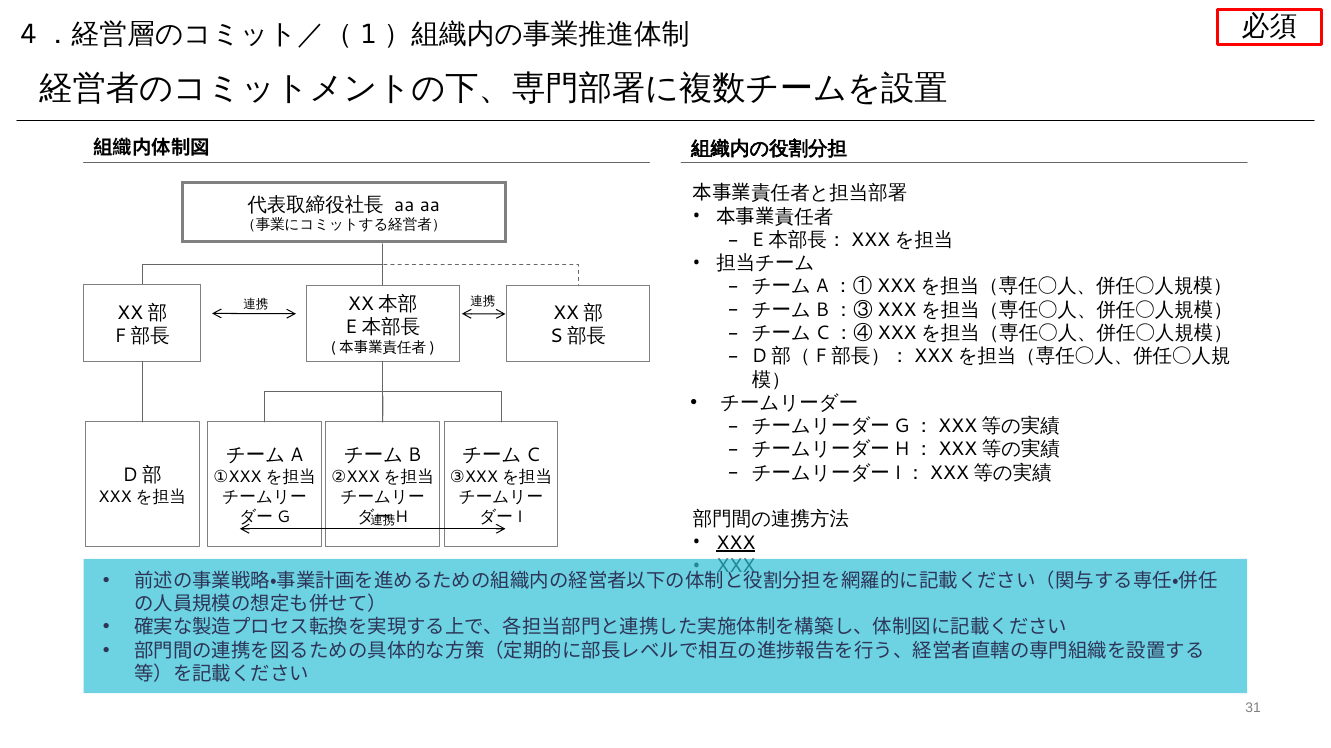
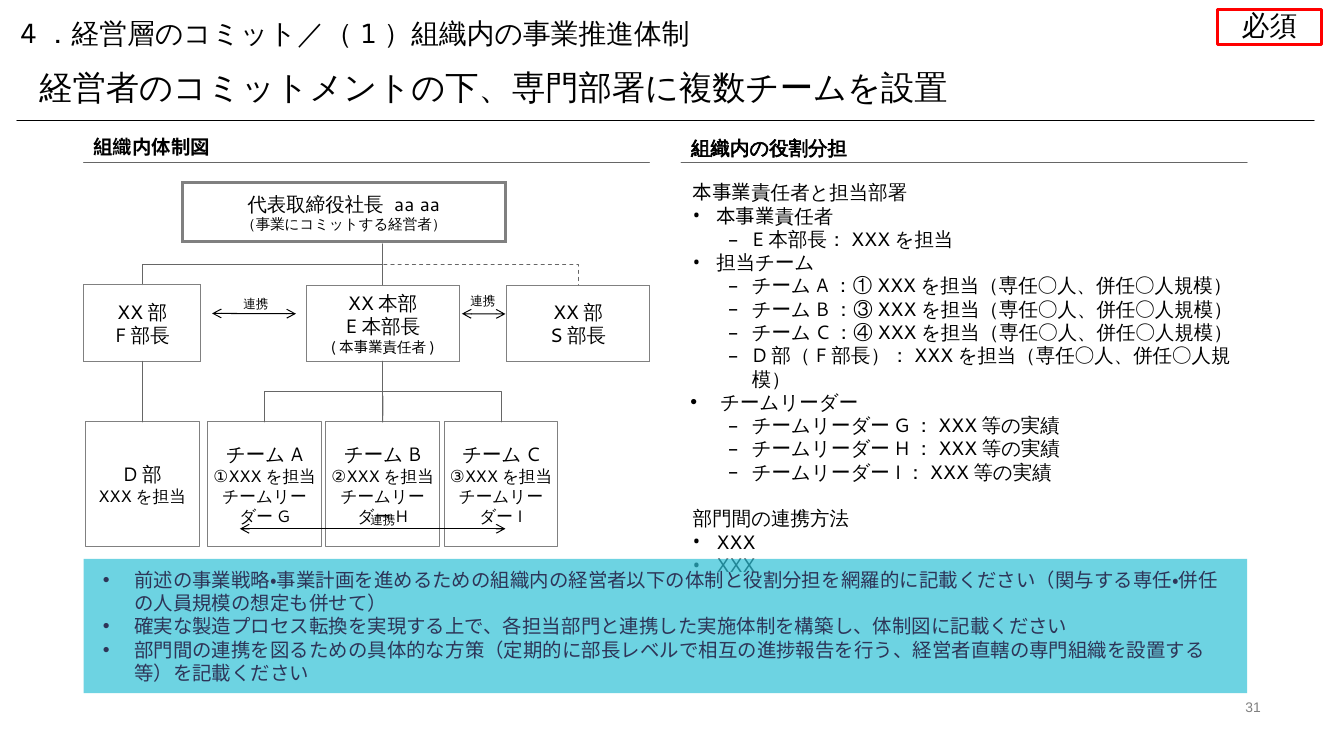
XXX underline: present -> none (736, 543)
